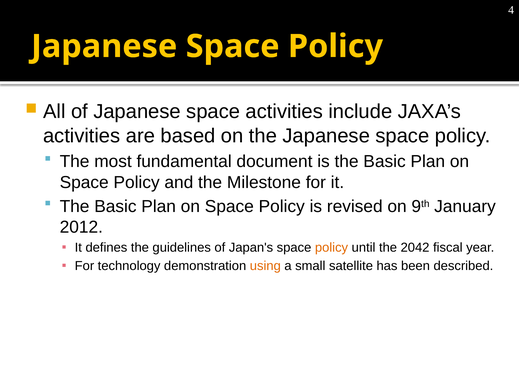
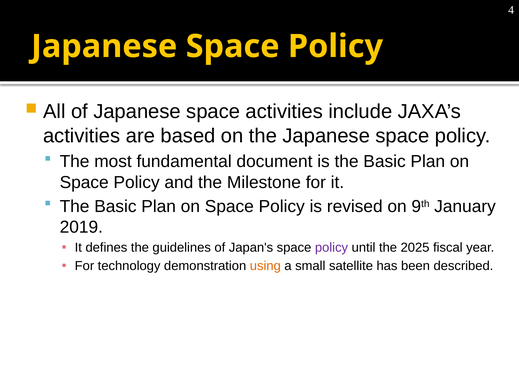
2012: 2012 -> 2019 (81, 227)
policy colour: orange -> purple (331, 248)
2042: 2042 -> 2025 (415, 248)
